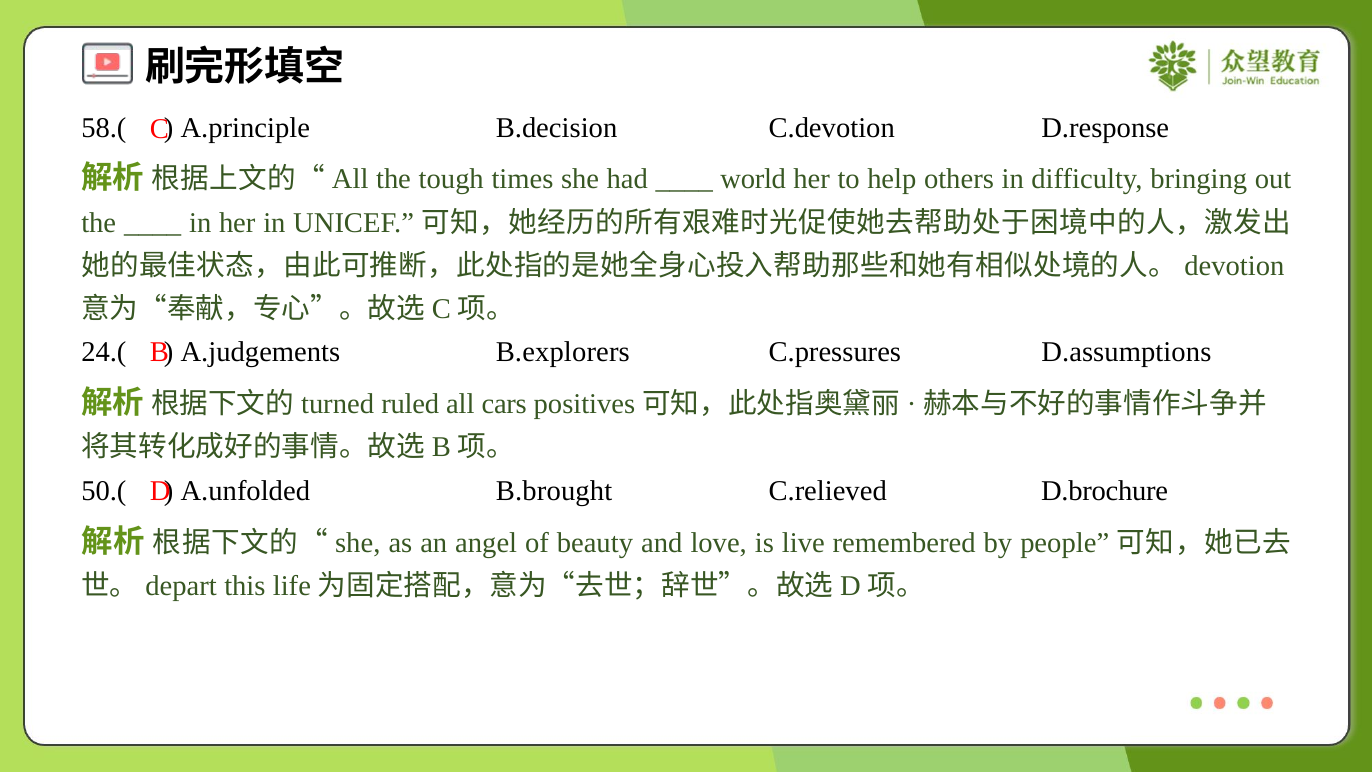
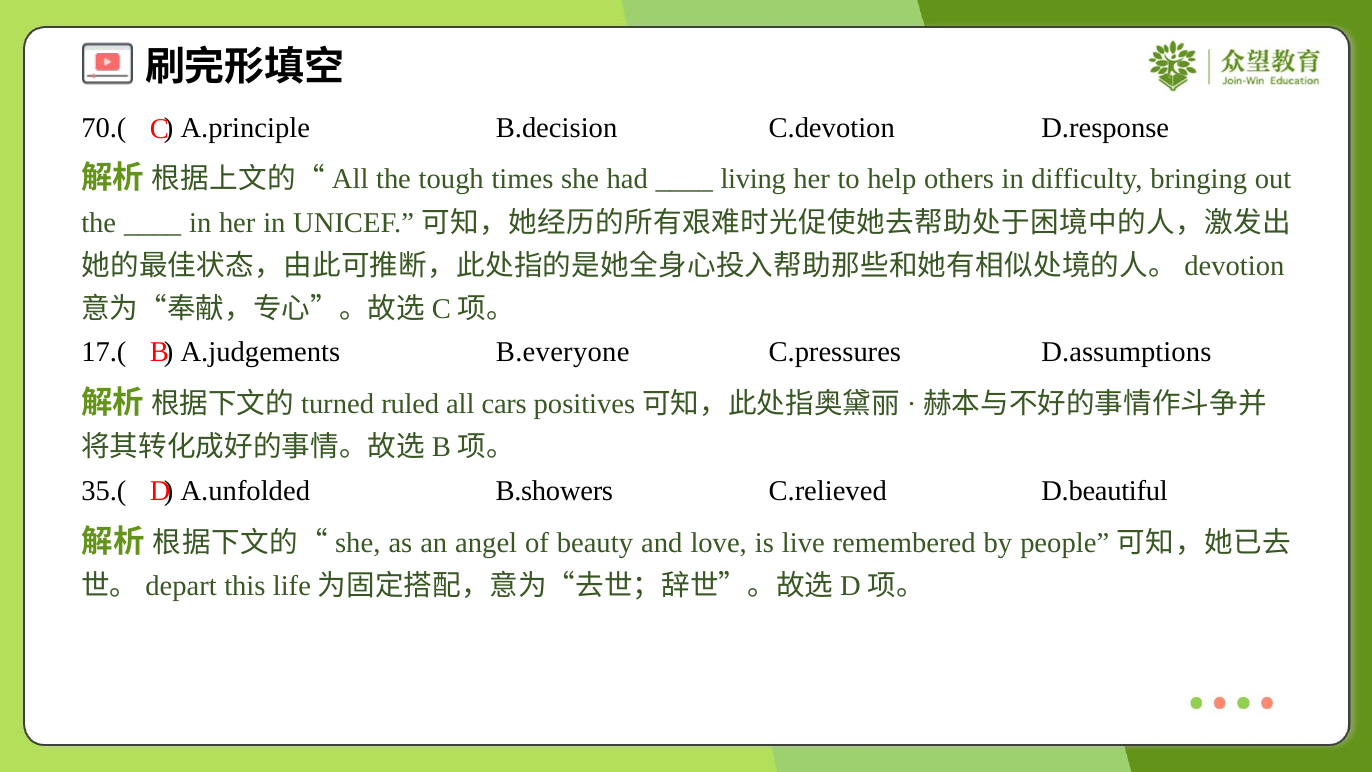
58.(: 58.( -> 70.( (104, 129)
world: world -> living (753, 179)
24.(: 24.( -> 17.( (104, 352)
B.explorers: B.explorers -> B.everyone (563, 352)
50.(: 50.( -> 35.( (104, 491)
B.brought: B.brought -> B.showers (554, 491)
D.brochure: D.brochure -> D.beautiful (1105, 491)
